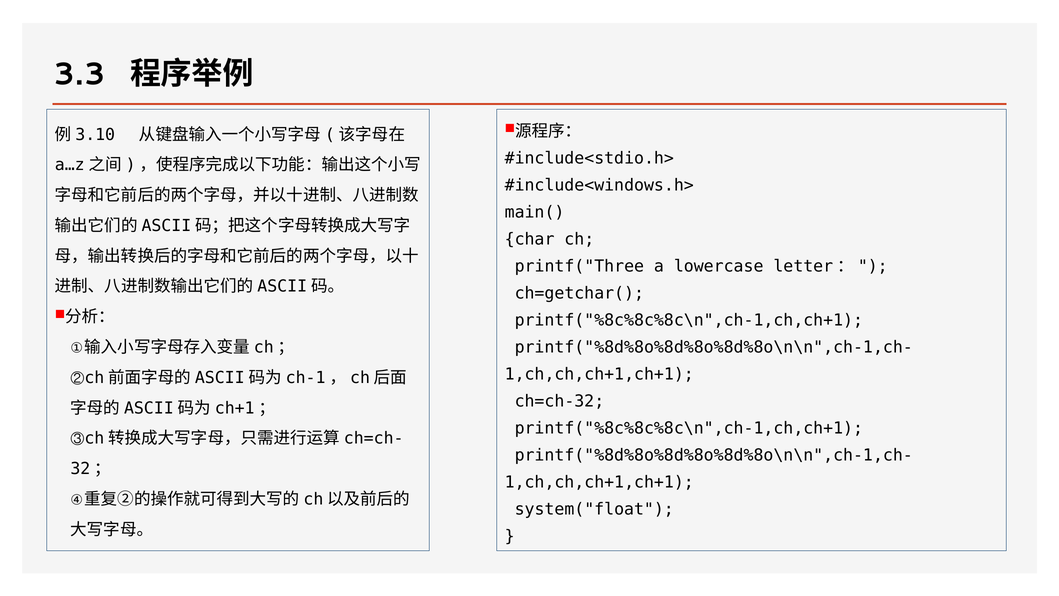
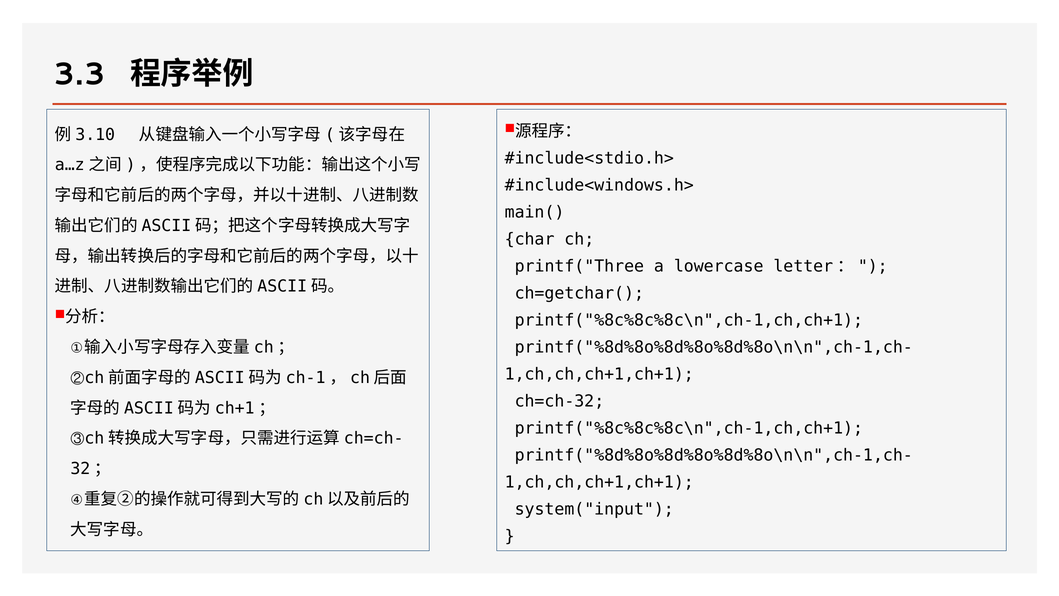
system("float: system("float -> system("input (594, 509)
